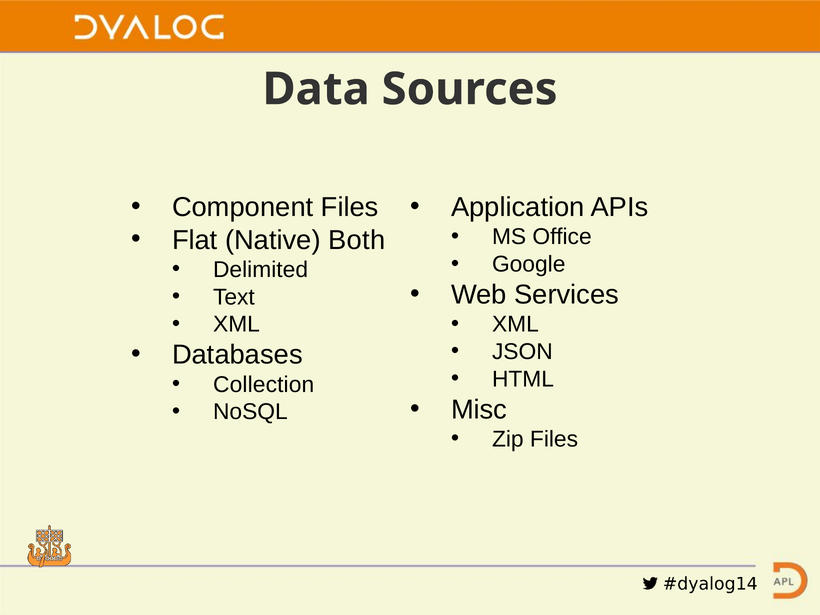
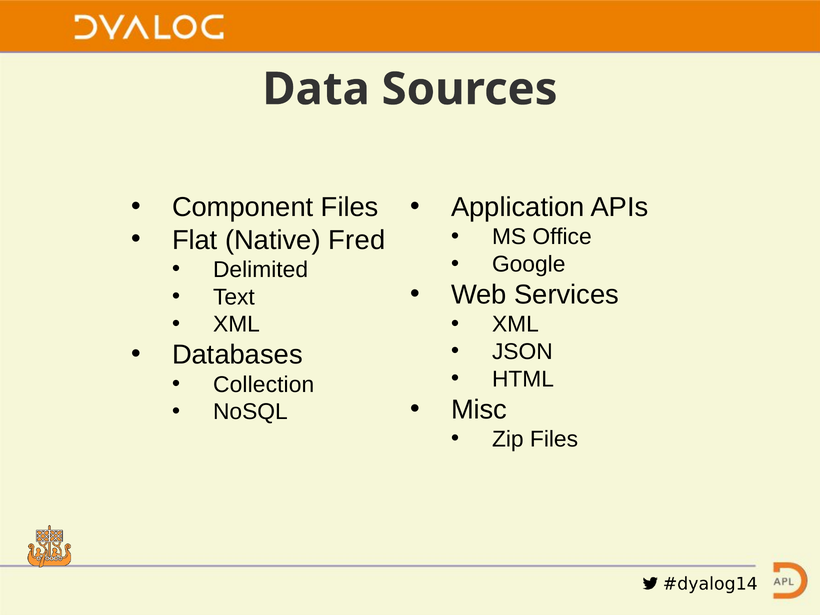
Both: Both -> Fred (357, 240)
